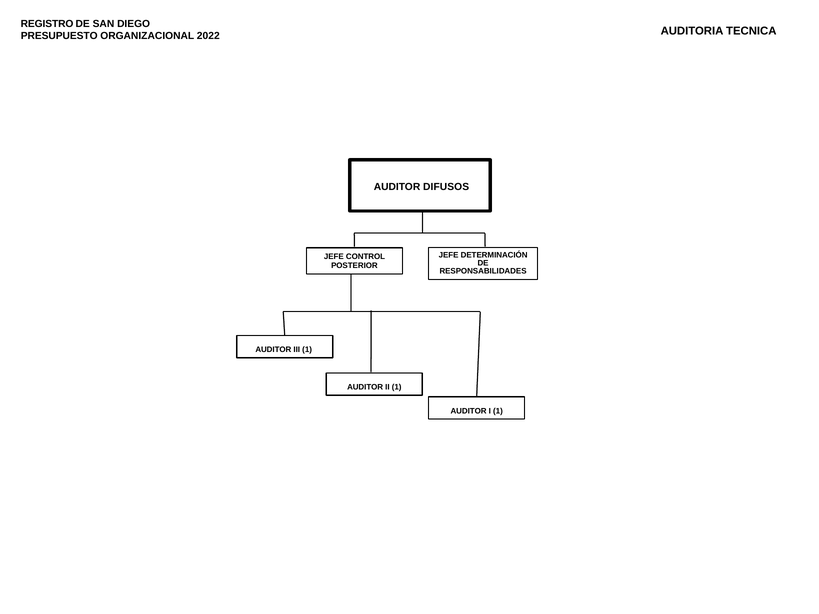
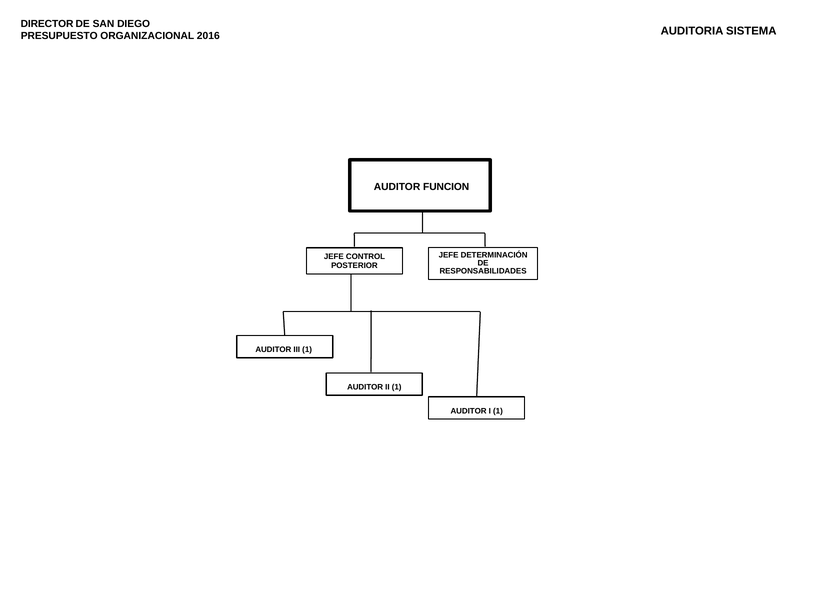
REGISTRO: REGISTRO -> DIRECTOR (47, 24)
2022: 2022 -> 2016 (208, 36)
TECNICA: TECNICA -> SISTEMA (751, 31)
DIFUSOS: DIFUSOS -> FUNCION (446, 187)
